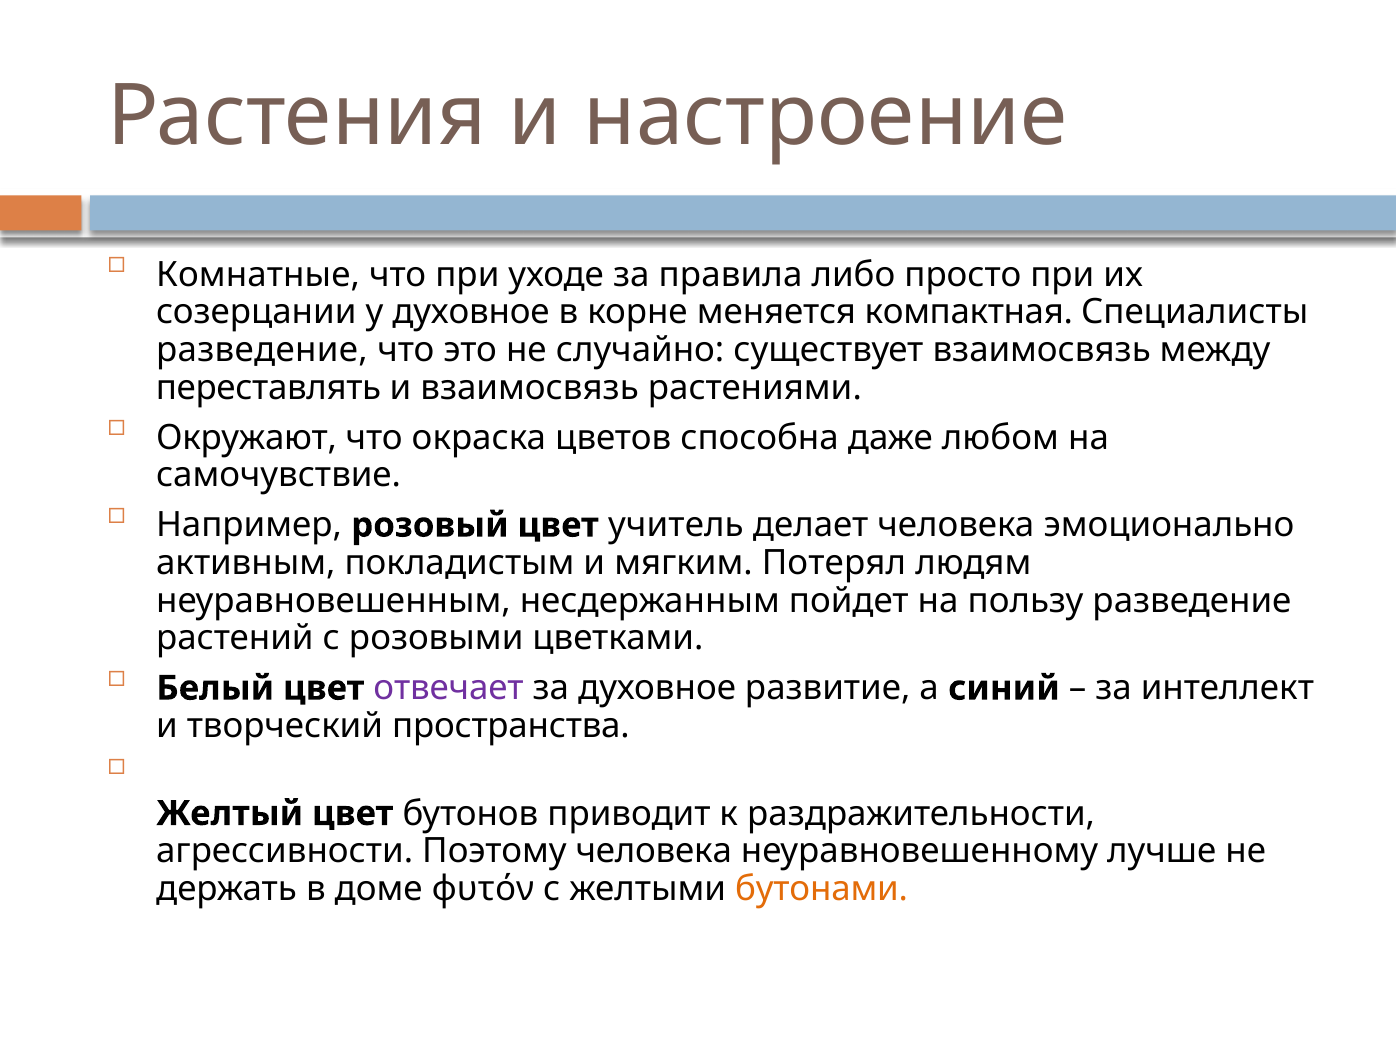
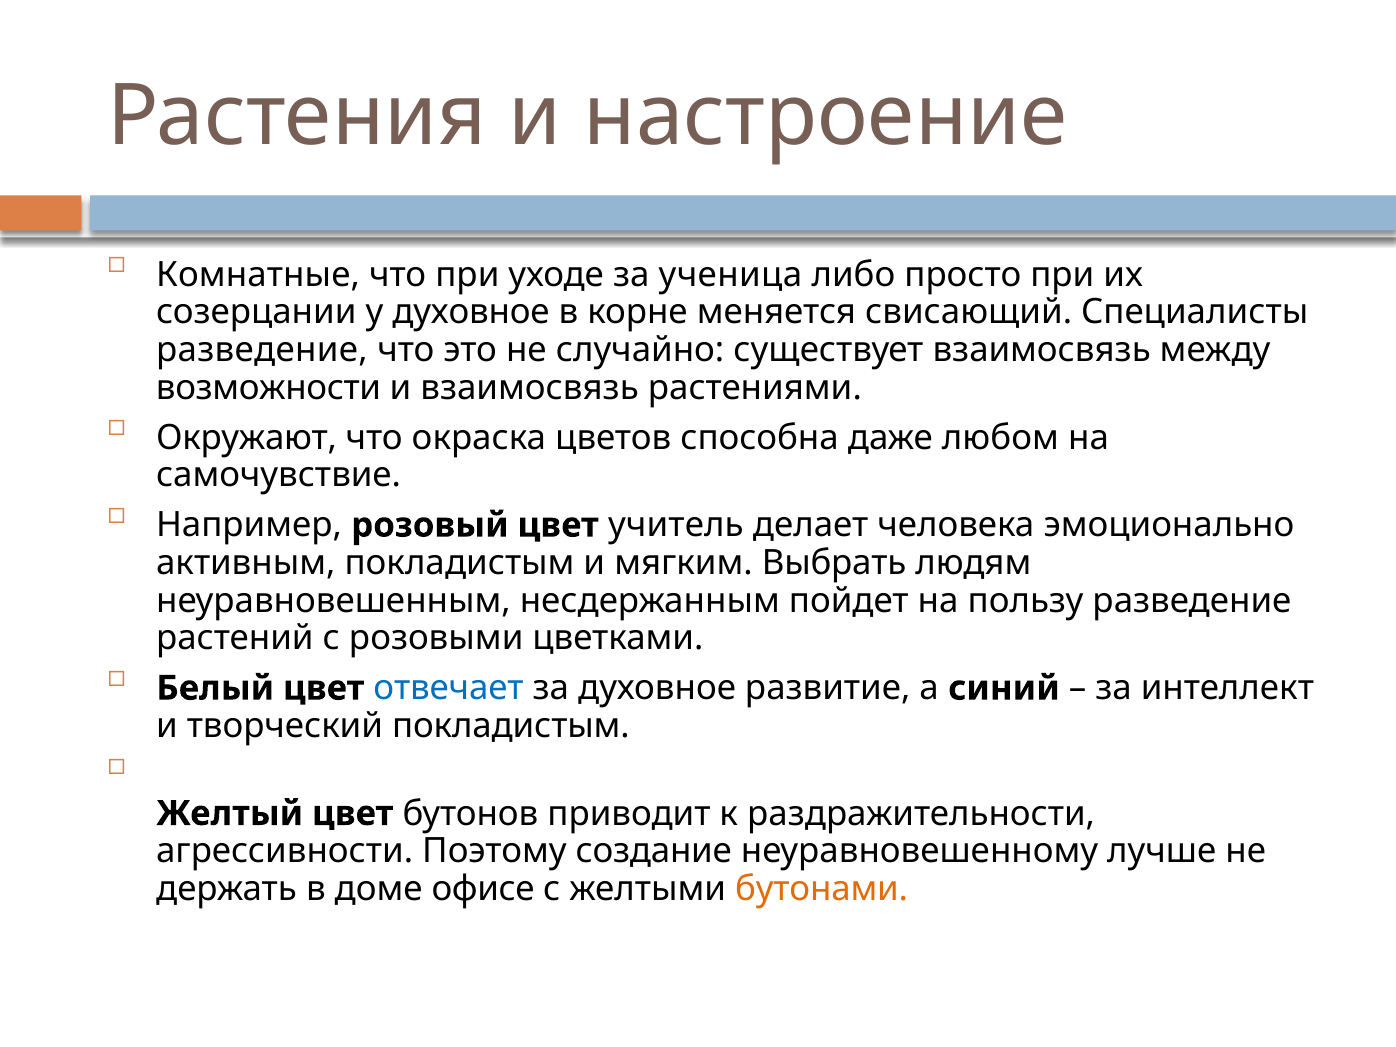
правила: правила -> ученица (730, 275)
компактная: компактная -> свисающий (969, 312)
переставлять: переставлять -> возможности (269, 388)
Потерял: Потерял -> Выбрать (834, 563)
отвечает colour: purple -> blue (449, 688)
творческий пространства: пространства -> покладистым (511, 726)
Поэтому человека: человека -> создание (654, 851)
φυτόν: φυτόν -> офисе (483, 889)
